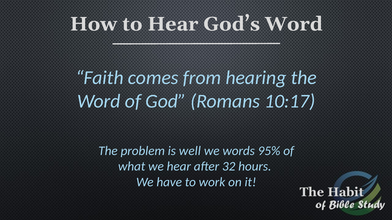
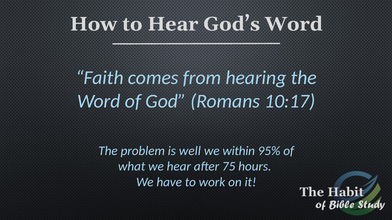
words: words -> within (239, 151)
32: 32 -> 75 (229, 167)
